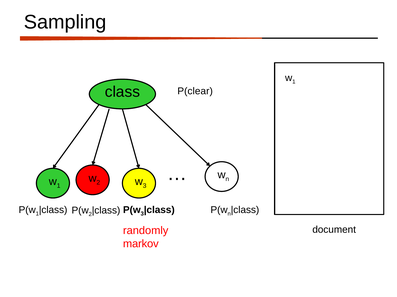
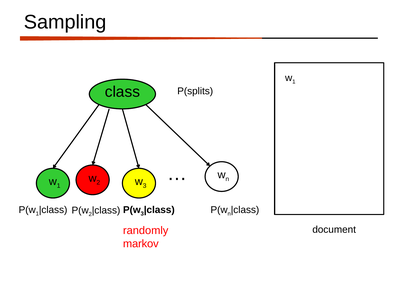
P(clear: P(clear -> P(splits (195, 91)
